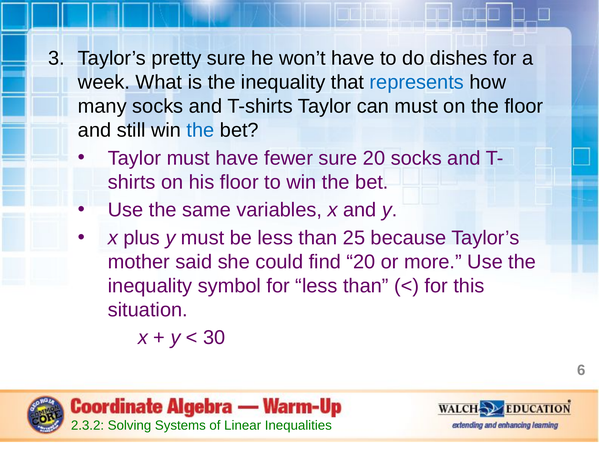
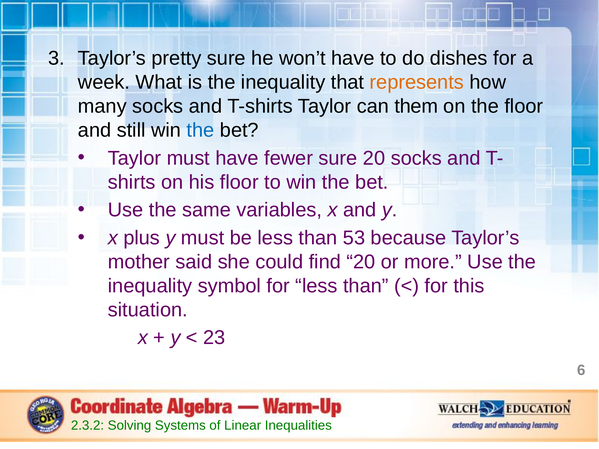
represents colour: blue -> orange (417, 82)
can must: must -> them (416, 106)
25: 25 -> 53 (354, 238)
30: 30 -> 23 (214, 338)
